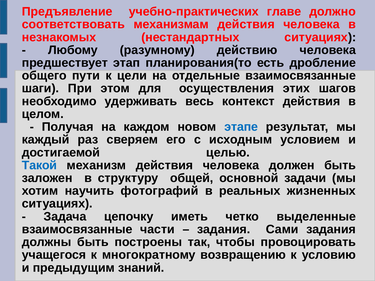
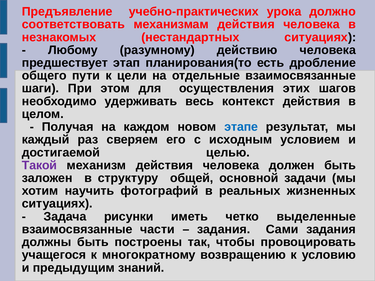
главе: главе -> урока (284, 12)
Такой colour: blue -> purple (39, 165)
цепочку: цепочку -> рисунки (129, 217)
